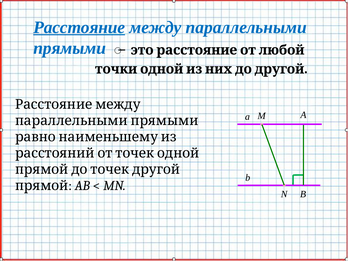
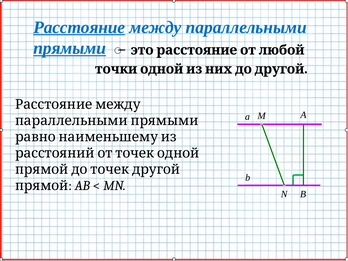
прямыми underline: none -> present (70, 48)
